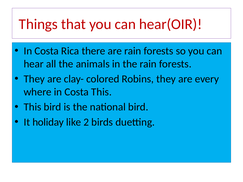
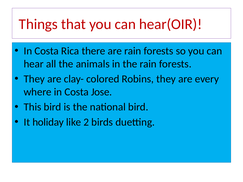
Costa This: This -> Jose (102, 92)
